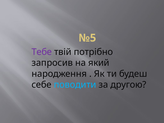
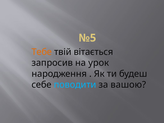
Тебе colour: purple -> orange (42, 52)
потрібно: потрібно -> вітається (93, 52)
який: який -> урок (99, 63)
другою: другою -> вашою (128, 85)
